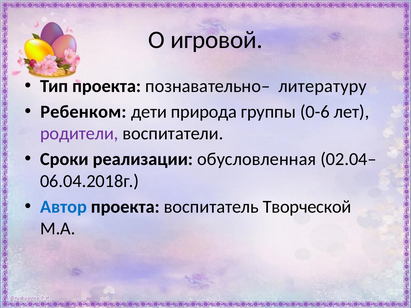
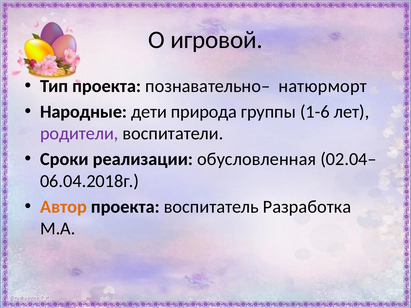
литературу: литературу -> натюрморт (323, 86)
Ребенком: Ребенком -> Народные (83, 112)
0-6: 0-6 -> 1-6 (315, 112)
Автор colour: blue -> orange (63, 207)
Творческой: Творческой -> Разработка (307, 207)
